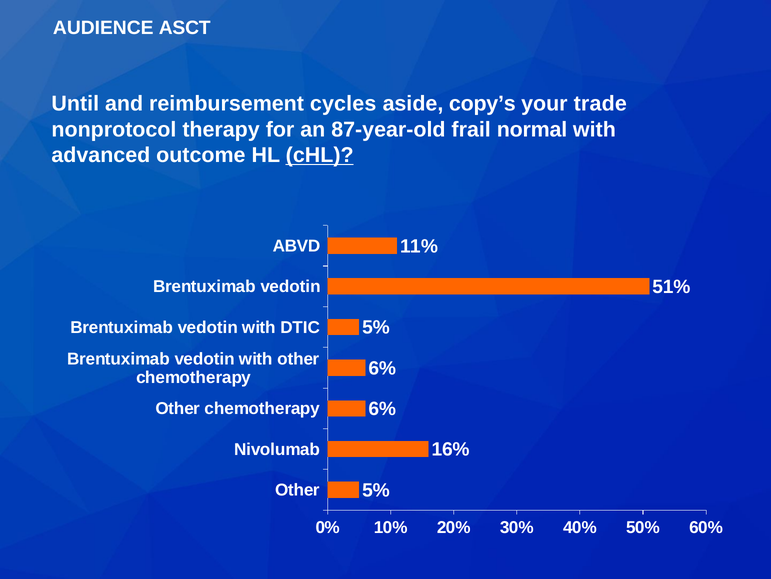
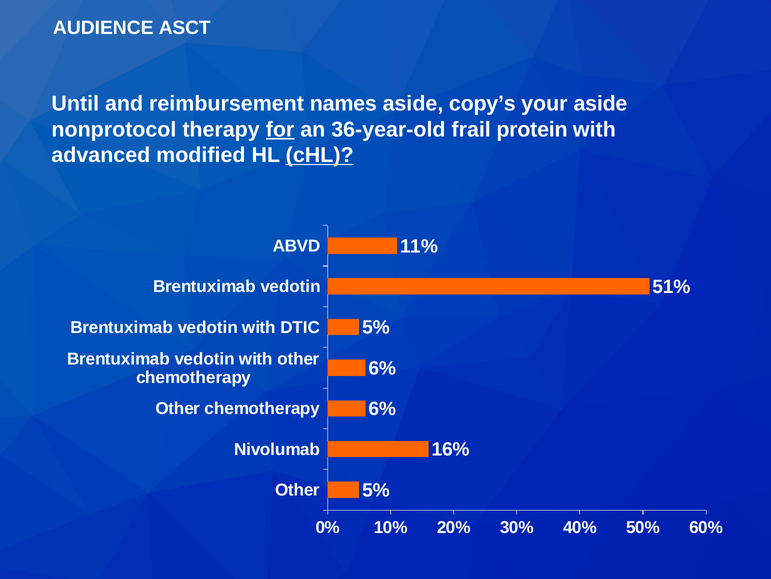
cycles: cycles -> names (343, 104)
your trade: trade -> aside (600, 104)
for underline: none -> present (280, 129)
87-year-old: 87-year-old -> 36-year-old (388, 129)
normal: normal -> protein (532, 129)
outcome: outcome -> modified (201, 155)
